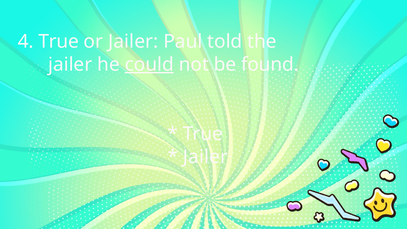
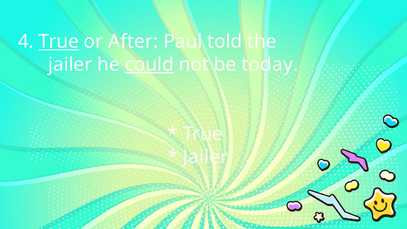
True underline: none -> present (59, 42)
or Jailer: Jailer -> After (133, 42)
found: found -> today (270, 64)
